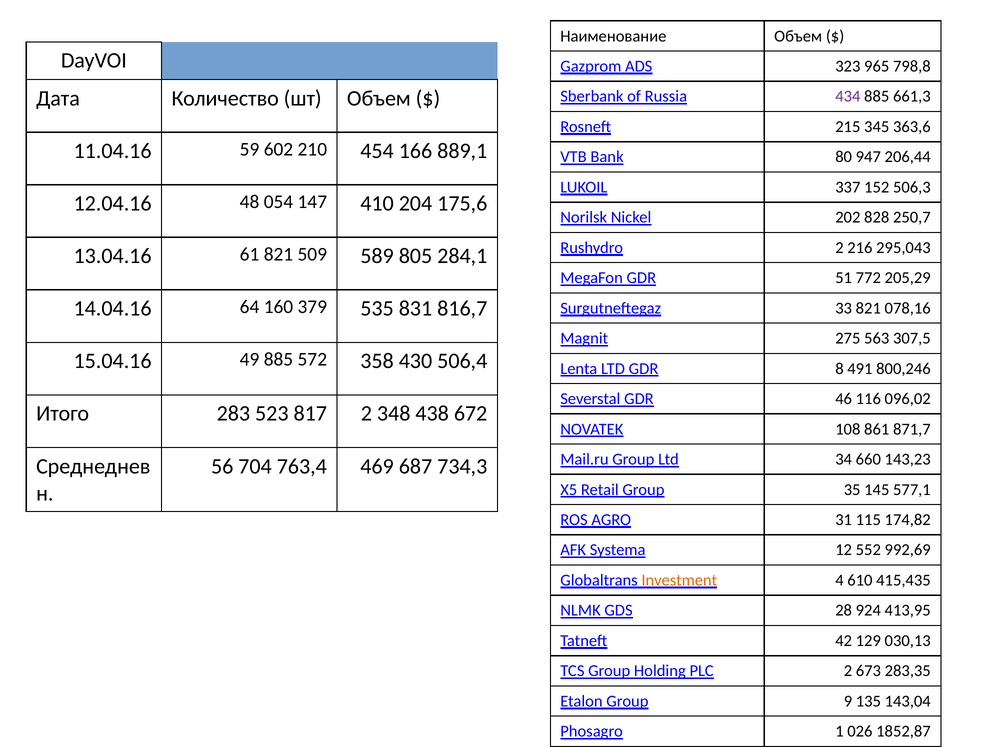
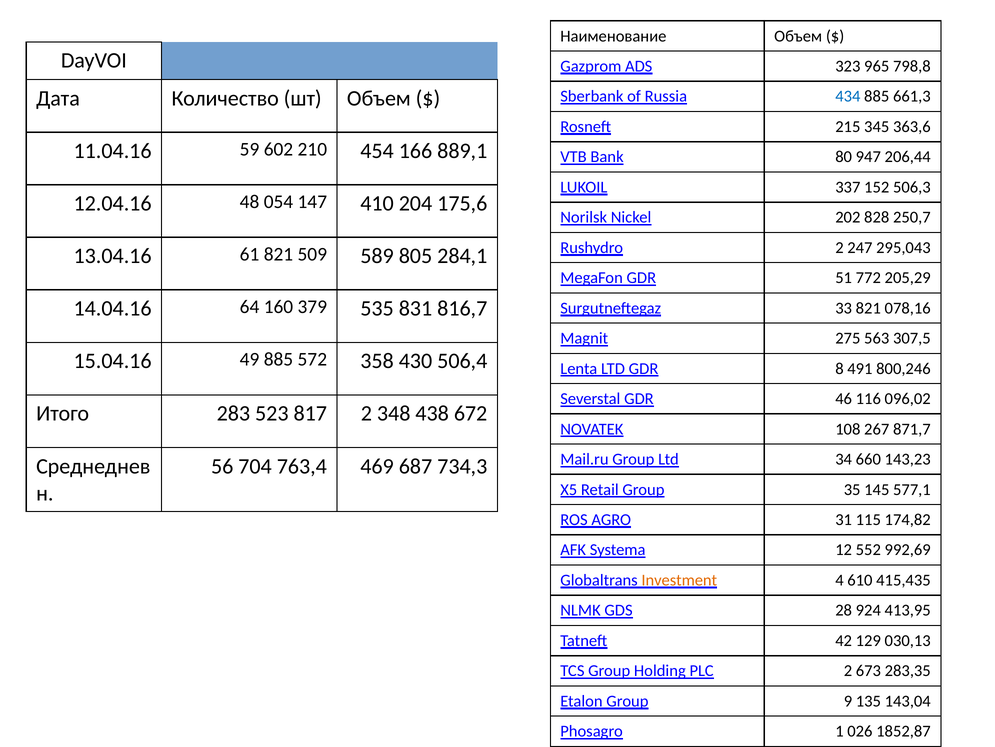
434 colour: purple -> blue (848, 96)
216: 216 -> 247 (860, 247)
861: 861 -> 267 (877, 429)
